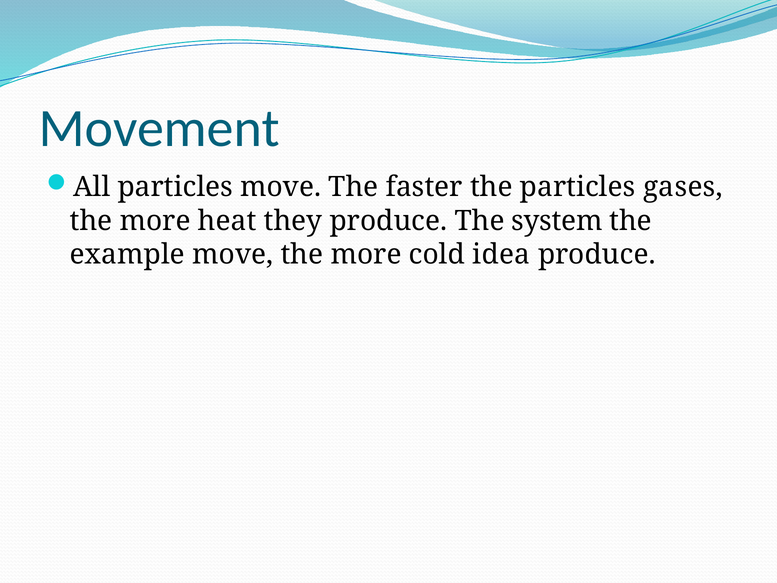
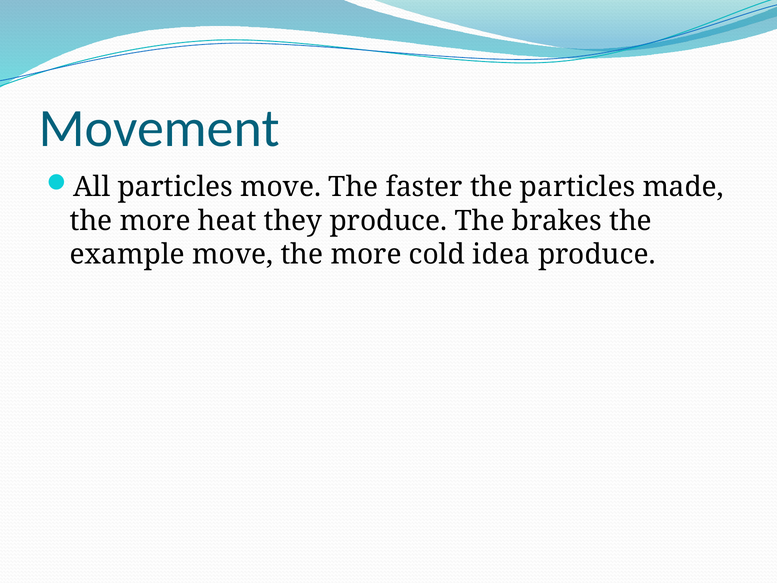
gases: gases -> made (683, 187)
system: system -> brakes (557, 221)
